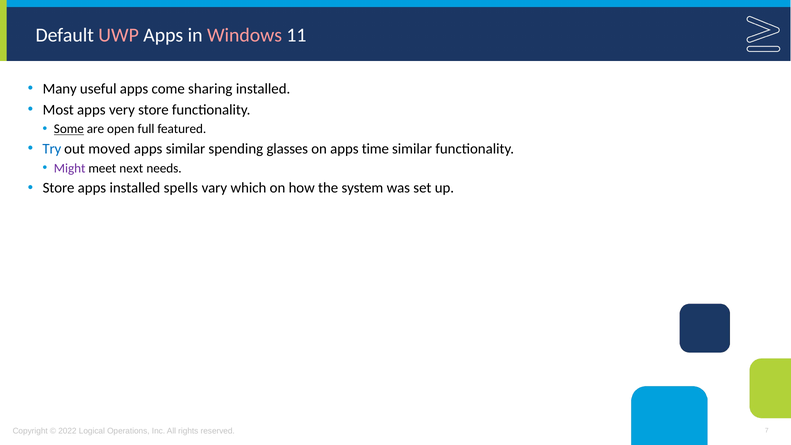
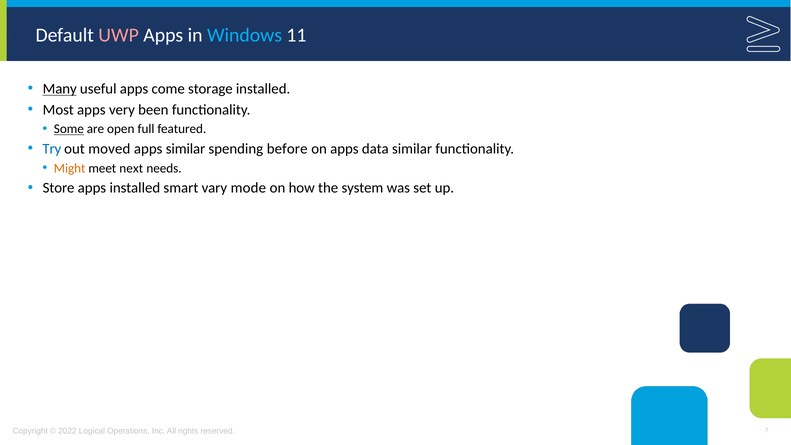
Windows colour: pink -> light blue (245, 35)
Many underline: none -> present (60, 89)
sharing: sharing -> storage (210, 89)
very store: store -> been (153, 110)
glasses: glasses -> before (287, 149)
time: time -> data (375, 149)
Might colour: purple -> orange (70, 168)
spells: spells -> smart (181, 188)
which: which -> mode (248, 188)
